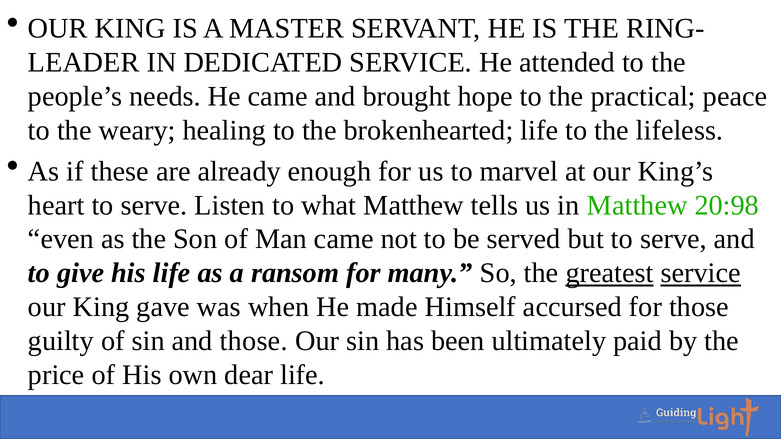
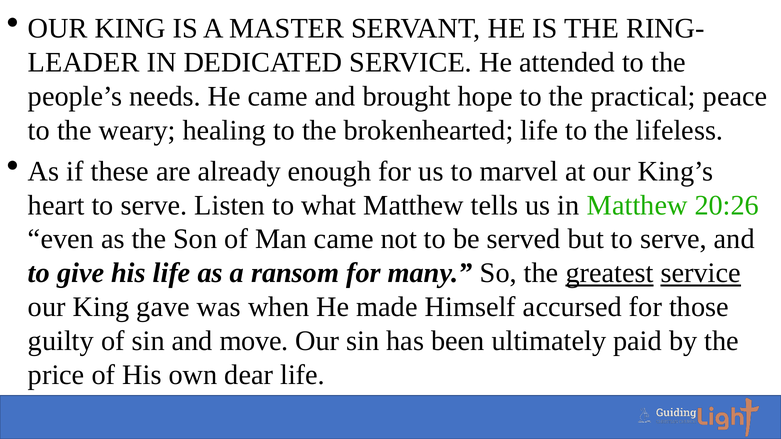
20:98: 20:98 -> 20:26 (727, 205)
and those: those -> move (254, 341)
